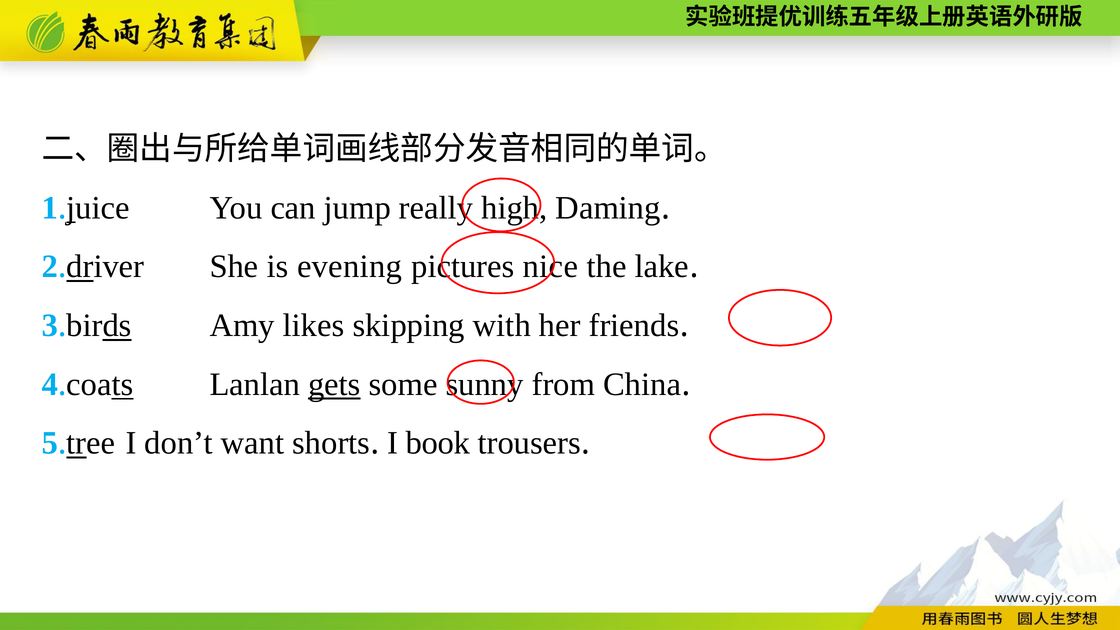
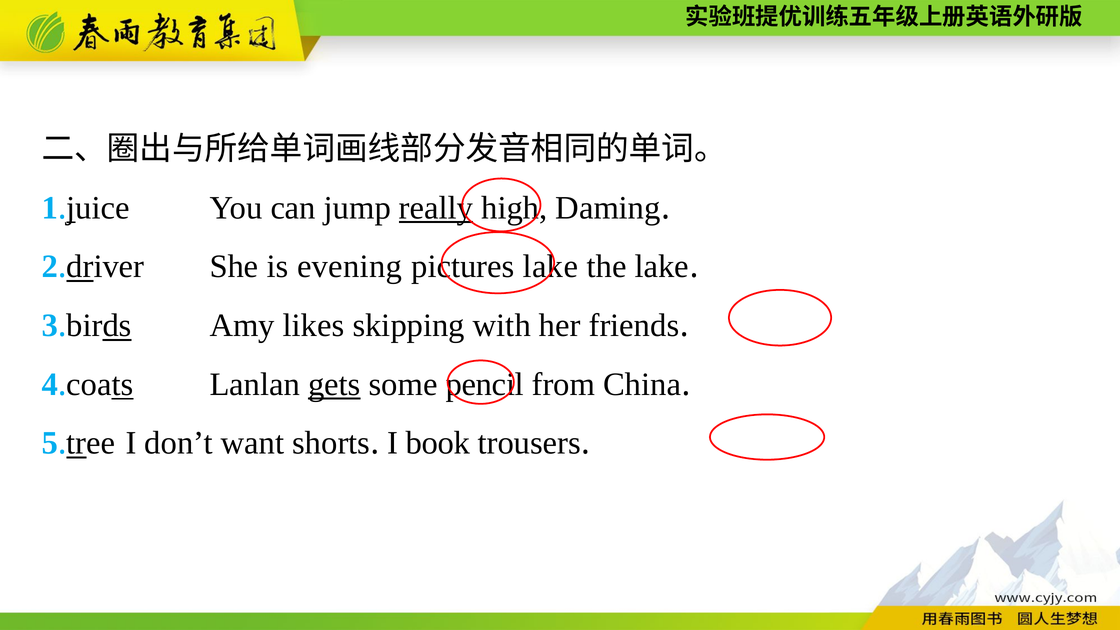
really underline: none -> present (436, 208)
pictures nice: nice -> lake (550, 267)
sunny: sunny -> pencil (485, 384)
